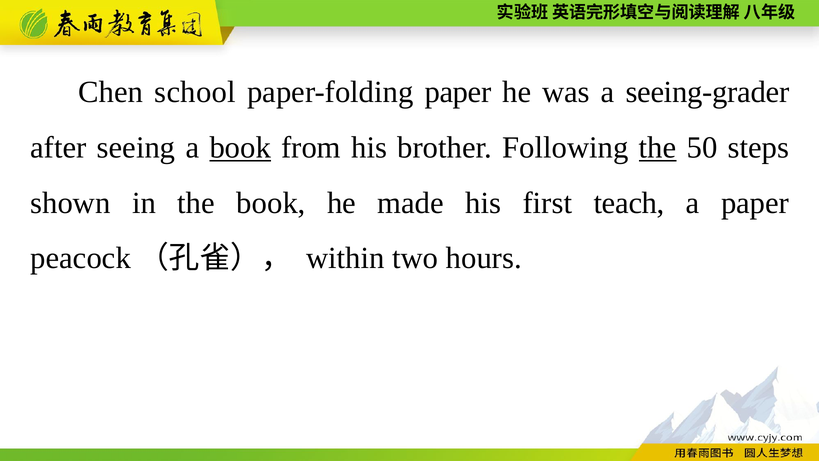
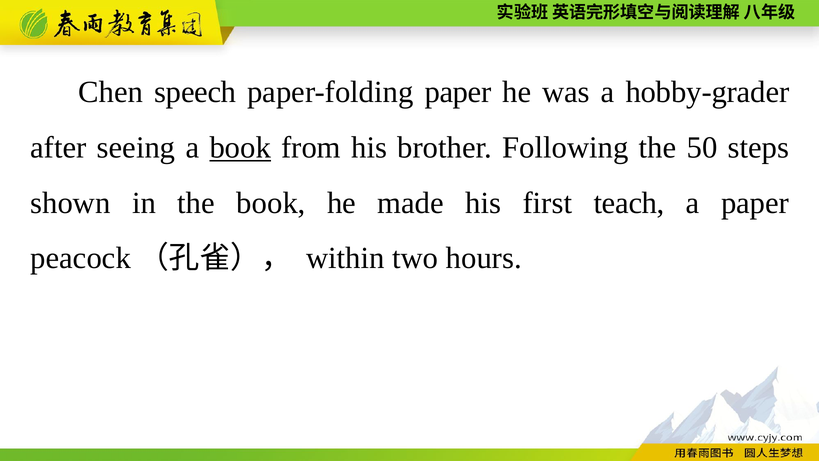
school: school -> speech (195, 92)
seeing-grader: seeing-grader -> hobby-grader (707, 92)
the underline: present -> none (658, 148)
